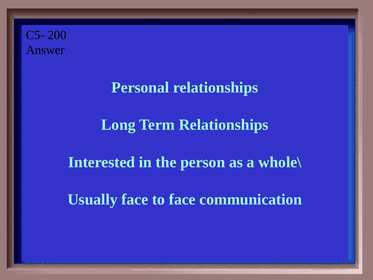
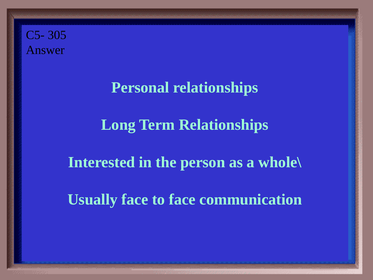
200: 200 -> 305 (57, 35)
